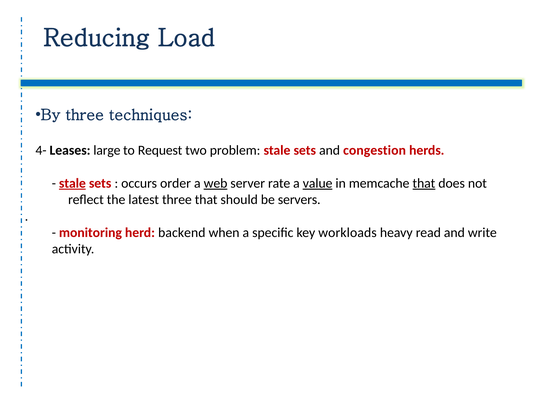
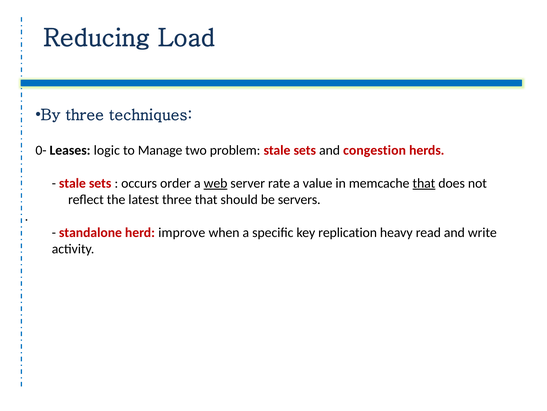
4-: 4- -> 0- (41, 150)
large: large -> logic (107, 150)
Request: Request -> Manage (160, 150)
stale underline: present -> none (72, 183)
value underline: present -> none (318, 183)
monitoring: monitoring -> standalone (90, 232)
backend: backend -> improve (182, 232)
workloads: workloads -> replication (348, 232)
